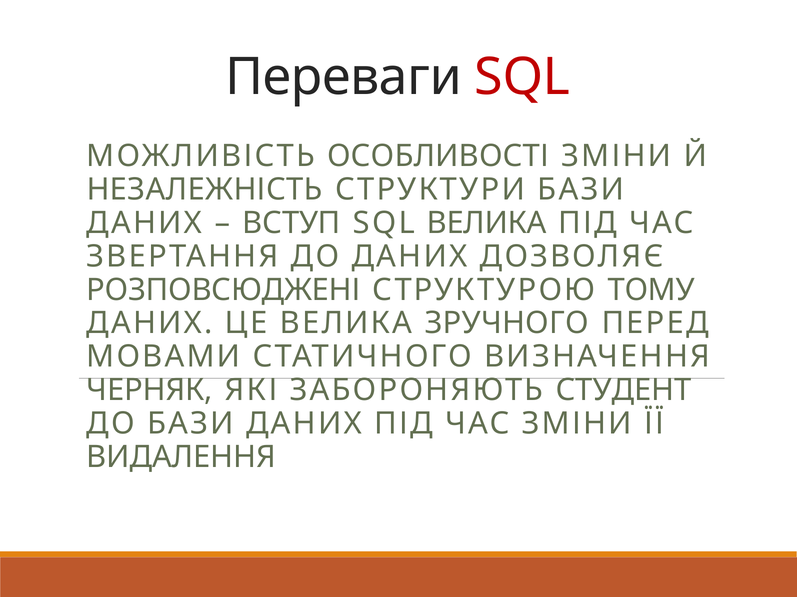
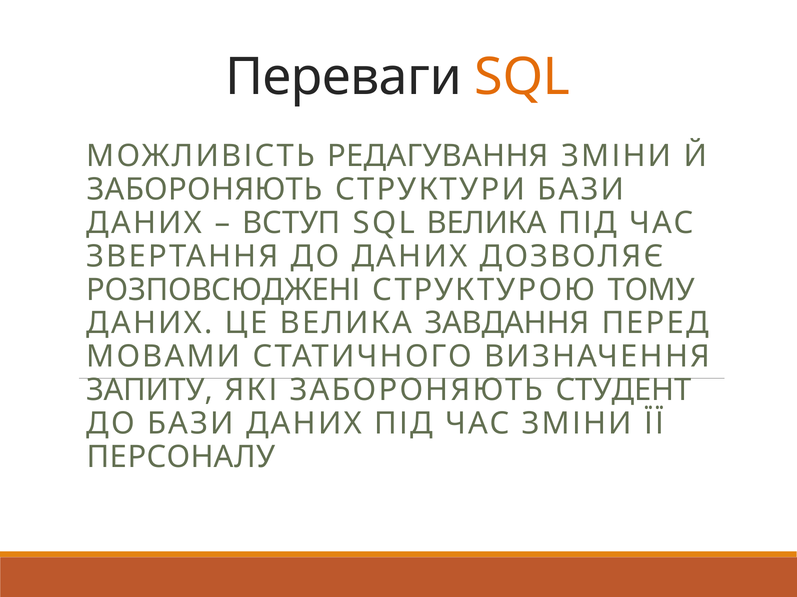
SQL colour: red -> orange (522, 77)
ОСОБЛИВОСТІ: ОСОБЛИВОСТІ -> РЕДАГУВАННЯ (438, 156)
НЕЗАЛЕЖНІСТЬ: НЕЗАЛЕЖНІСТЬ -> ЗАБОРОНЯЮТЬ (205, 190)
ЗРУЧНОГО: ЗРУЧНОГО -> ЗАВДАННЯ (507, 324)
ЧЕРНЯК: ЧЕРНЯК -> ЗАПИТУ (150, 391)
ВИДАЛЕННЯ: ВИДАЛЕННЯ -> ПЕРСОНАЛУ (181, 458)
